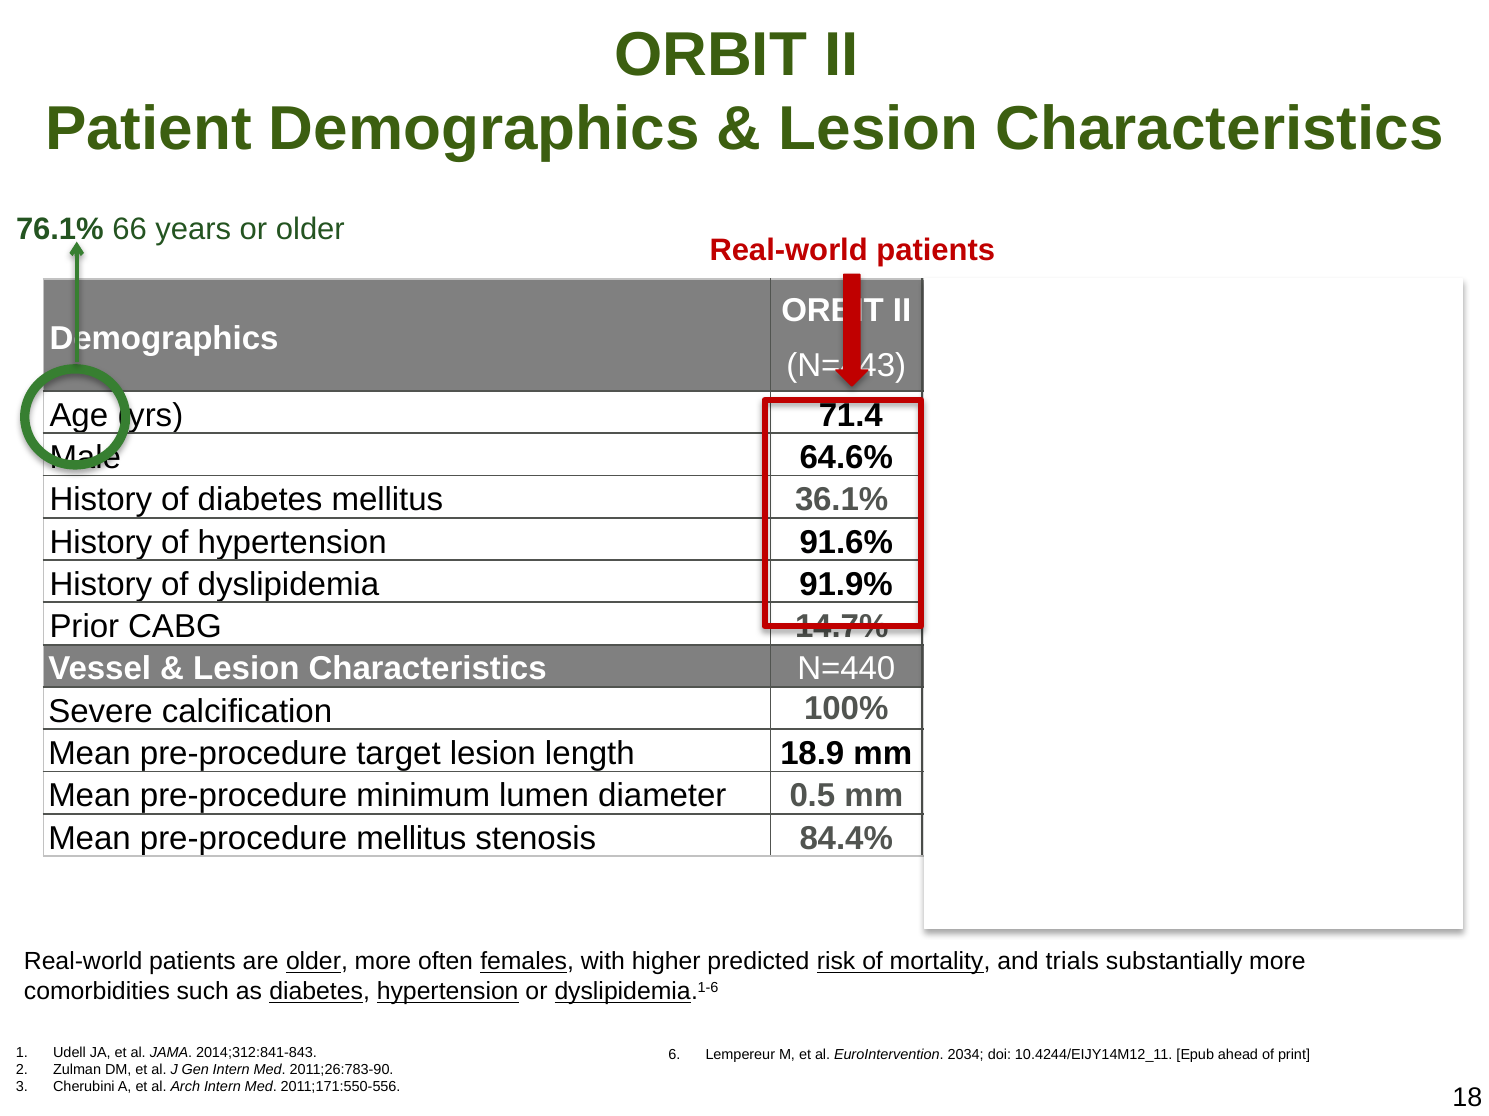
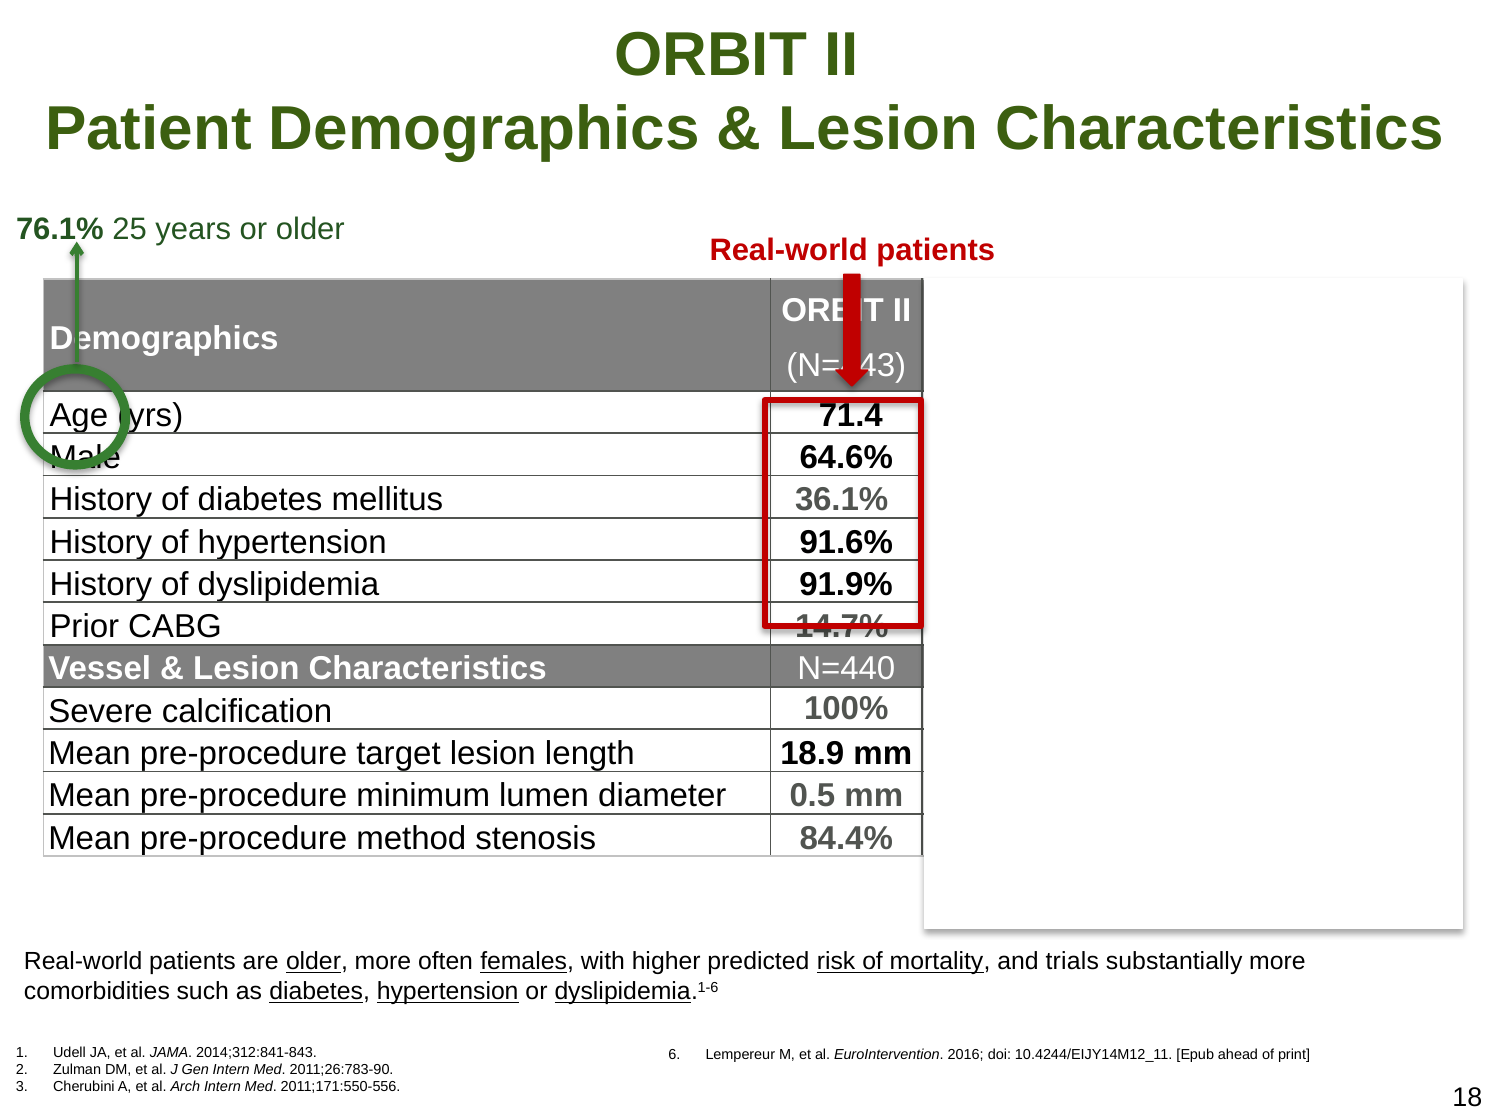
66: 66 -> 25 (130, 230)
pre-procedure mellitus: mellitus -> method (411, 839)
2034: 2034 -> 2016 (966, 1055)
